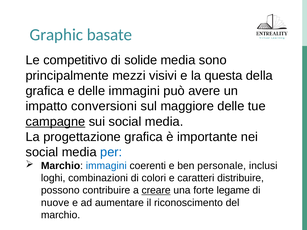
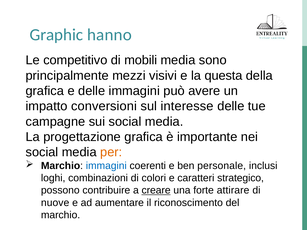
basate: basate -> hanno (109, 35)
solide: solide -> mobili (141, 60)
maggiore: maggiore -> interesse (187, 106)
campagne underline: present -> none (55, 122)
per colour: blue -> orange (111, 152)
distribuire: distribuire -> strategico (241, 178)
legame: legame -> attirare (233, 191)
